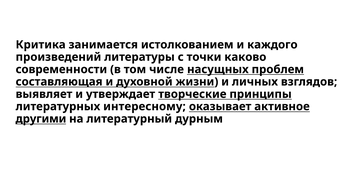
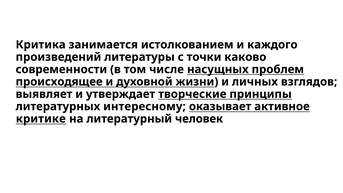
составляющая: составляющая -> происходящее (59, 82)
другими: другими -> критике (41, 119)
дурным: дурным -> человек (199, 119)
